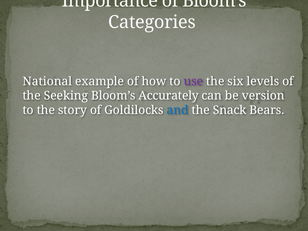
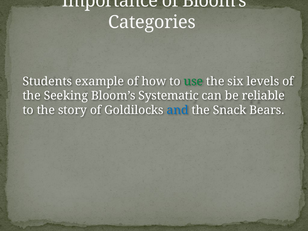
National: National -> Students (47, 81)
use colour: purple -> green (193, 81)
Accurately: Accurately -> Systematic (169, 96)
version: version -> reliable (263, 96)
